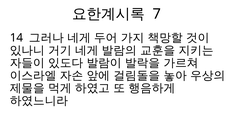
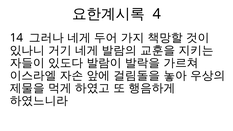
7: 7 -> 4 (157, 14)
